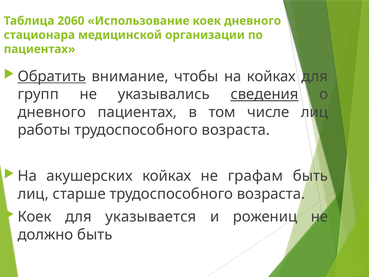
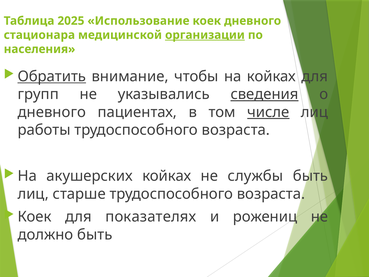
2060: 2060 -> 2025 (71, 21)
организации underline: none -> present (205, 35)
пациентах: пациентах -> населения (39, 49)
числе underline: none -> present (268, 112)
графам: графам -> службы (255, 176)
указывается: указывается -> показателях (151, 217)
